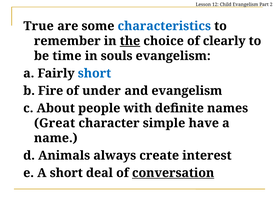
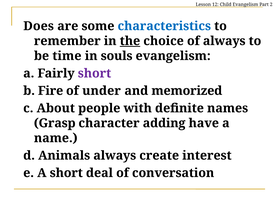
True: True -> Does (39, 26)
of clearly: clearly -> always (224, 41)
short colour: blue -> purple (94, 73)
and evangelism: evangelism -> memorized (187, 90)
Great: Great -> Grasp (55, 123)
simple: simple -> adding (164, 123)
conversation underline: present -> none (173, 172)
